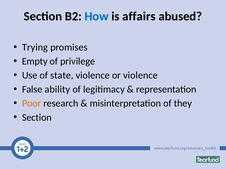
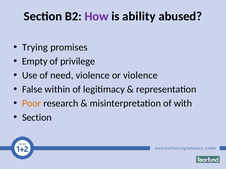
How colour: blue -> purple (97, 16)
affairs: affairs -> ability (139, 16)
state: state -> need (62, 76)
ability: ability -> within (57, 90)
they: they -> with (183, 104)
